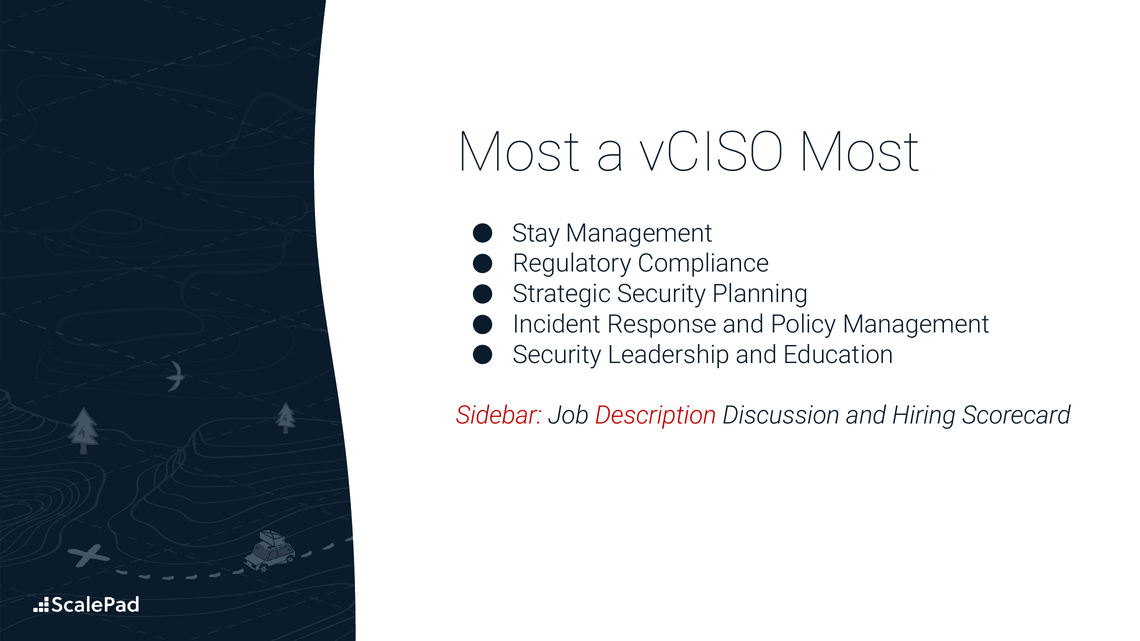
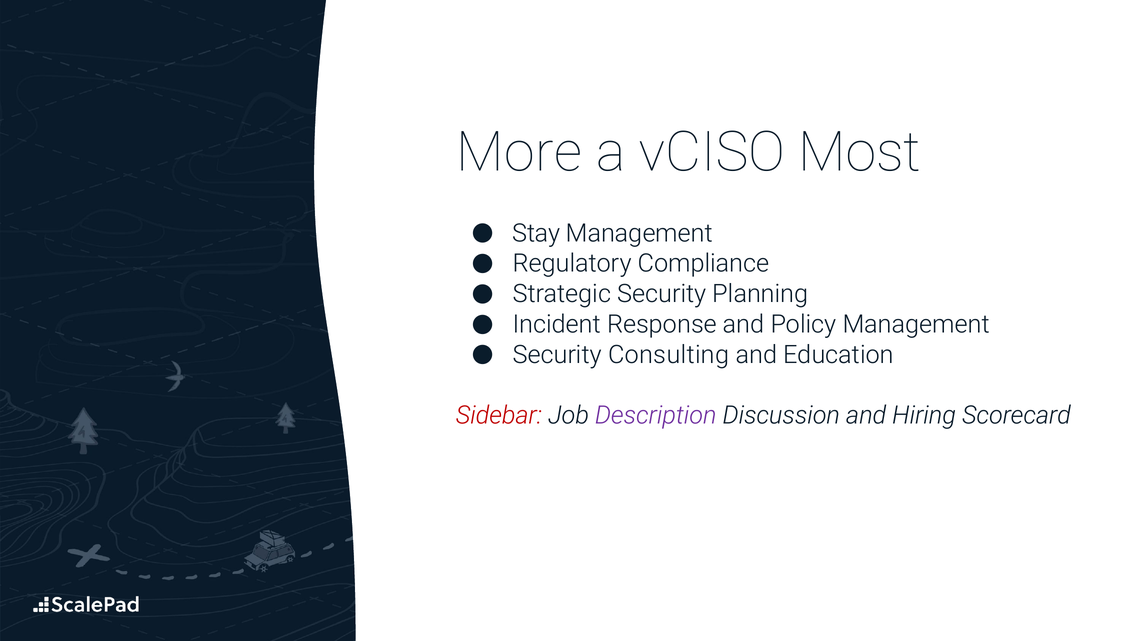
Most: Most -> More (519, 153)
Leadership: Leadership -> Consulting (669, 355)
Description colour: red -> purple (656, 416)
